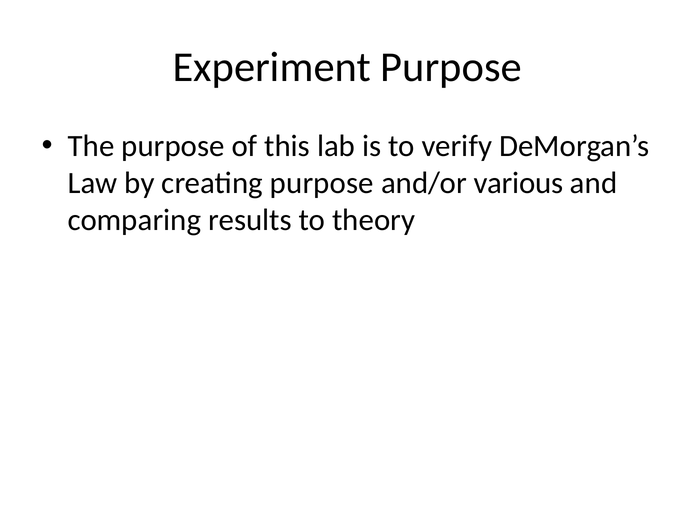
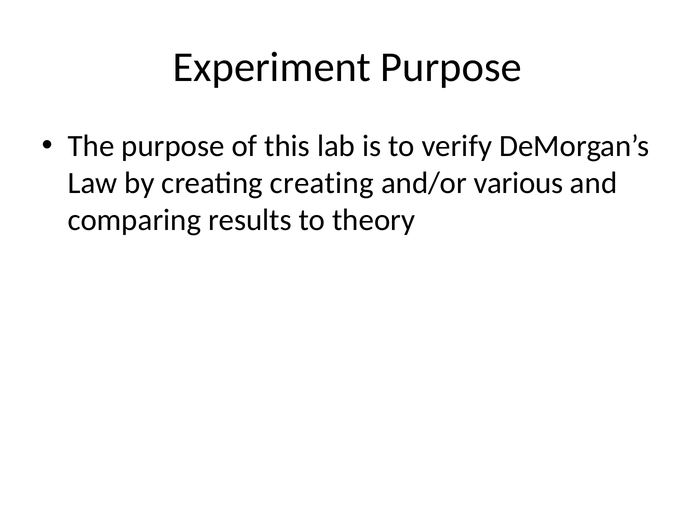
creating purpose: purpose -> creating (322, 183)
